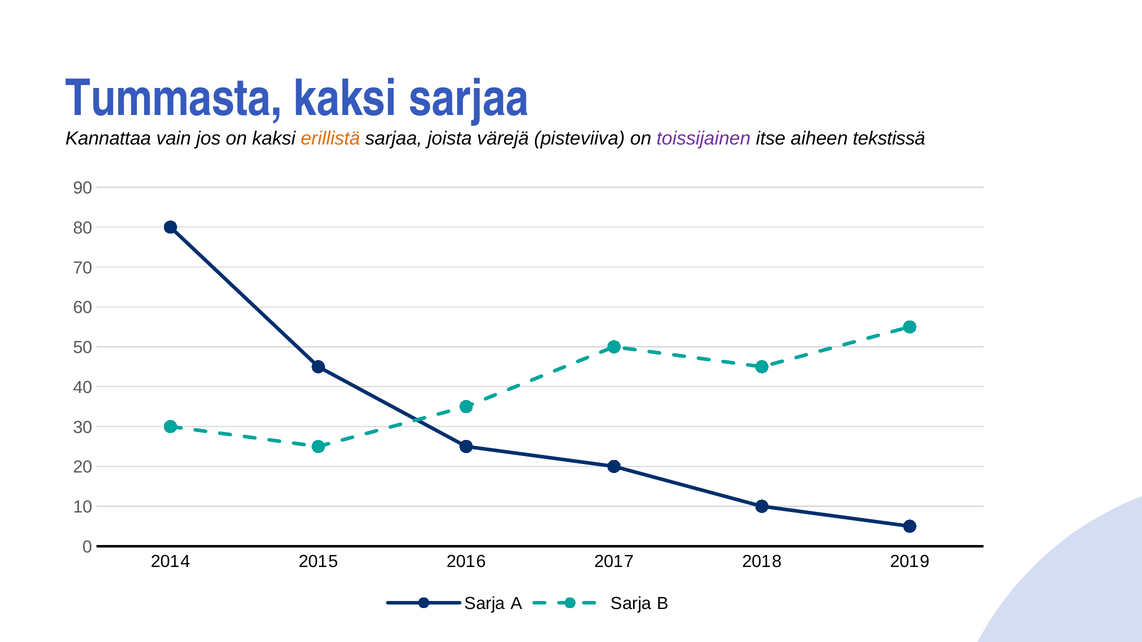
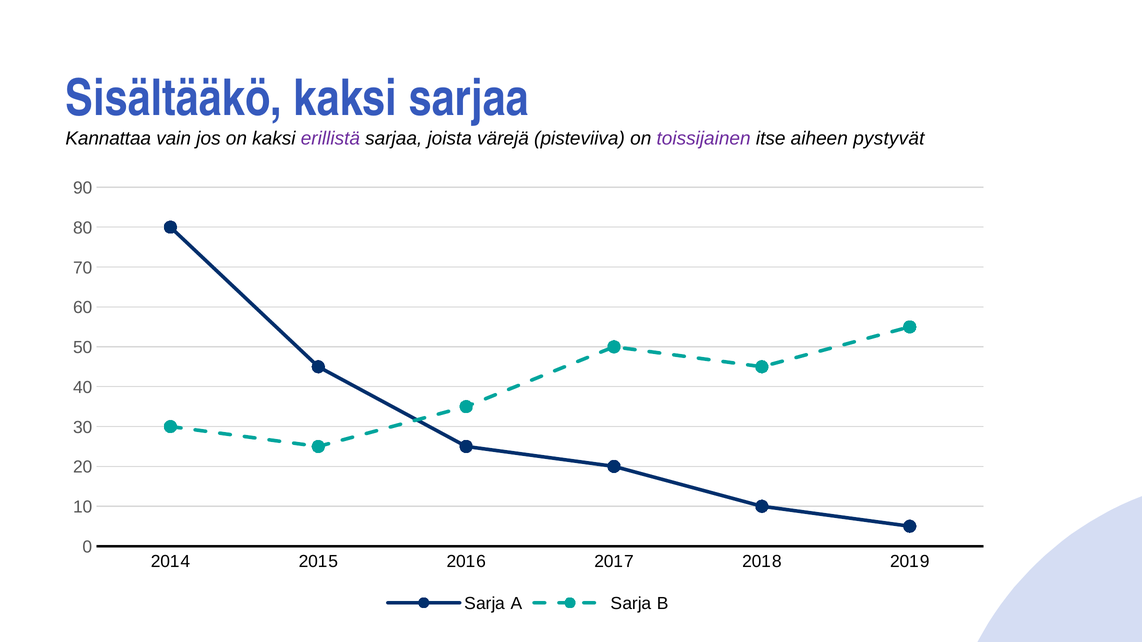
Tummasta: Tummasta -> Sisältääkö (174, 99)
erillistä colour: orange -> purple (330, 138)
tekstissä: tekstissä -> pystyvät (889, 138)
